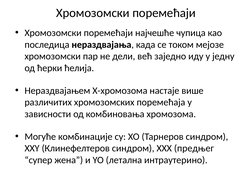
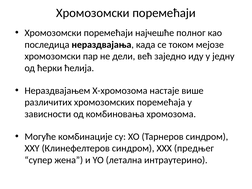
чупица: чупица -> полног (191, 33)
